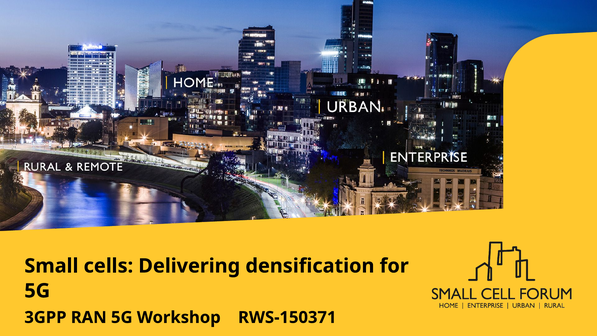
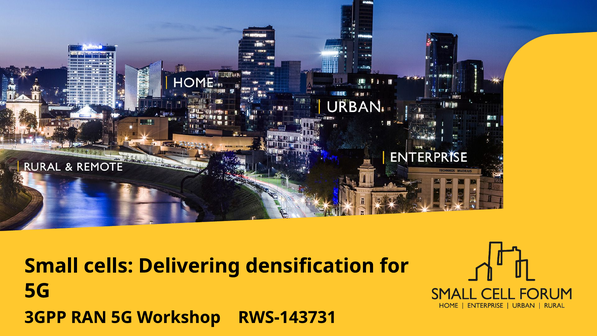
RWS-150371: RWS-150371 -> RWS-143731 (287, 317)
